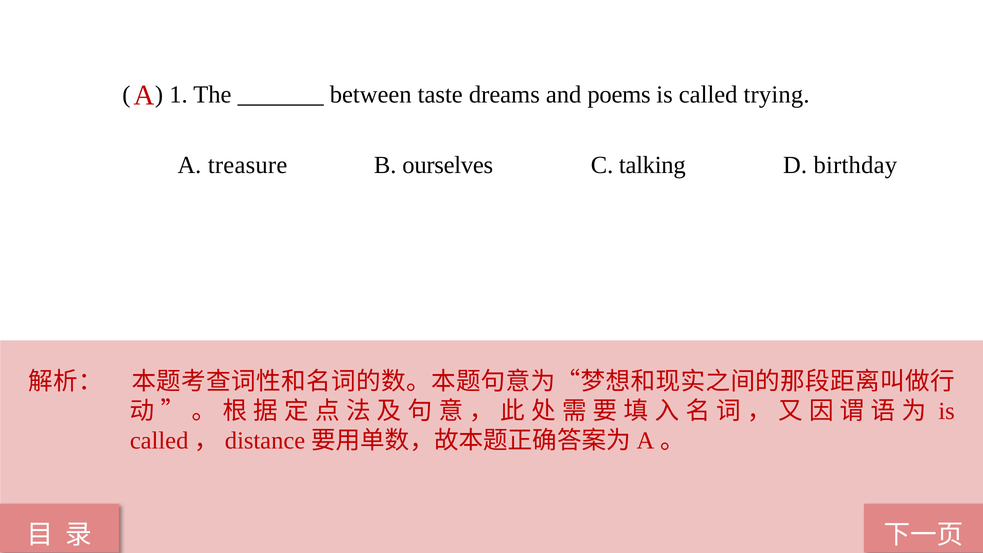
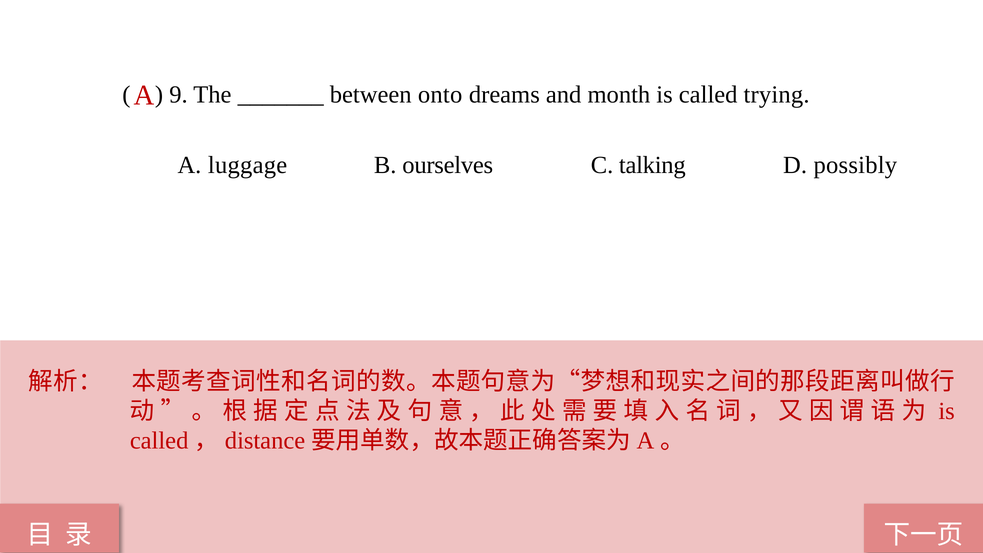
1: 1 -> 9 (178, 95)
taste: taste -> onto (440, 95)
poems: poems -> month (619, 95)
treasure: treasure -> luggage (248, 165)
birthday: birthday -> possibly (855, 165)
